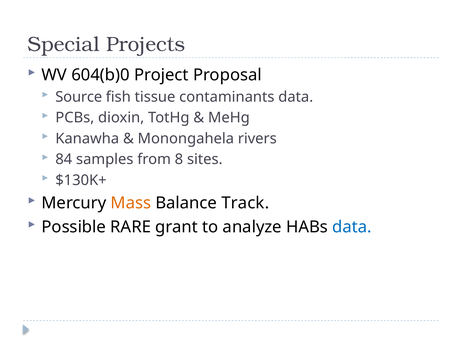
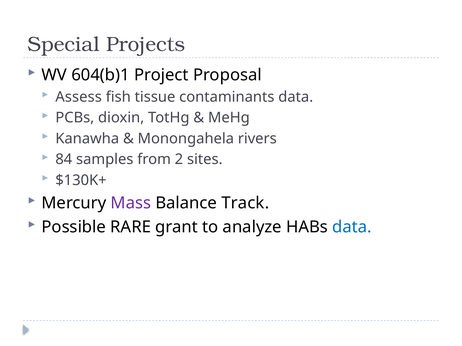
604(b)0: 604(b)0 -> 604(b)1 (101, 75)
Source: Source -> Assess (79, 97)
8: 8 -> 2 (179, 160)
Mass colour: orange -> purple (131, 203)
